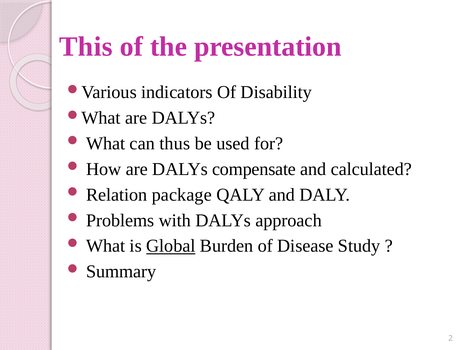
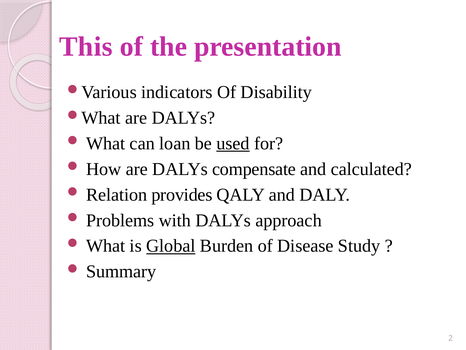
thus: thus -> loan (175, 143)
used underline: none -> present (233, 143)
package: package -> provides (182, 194)
